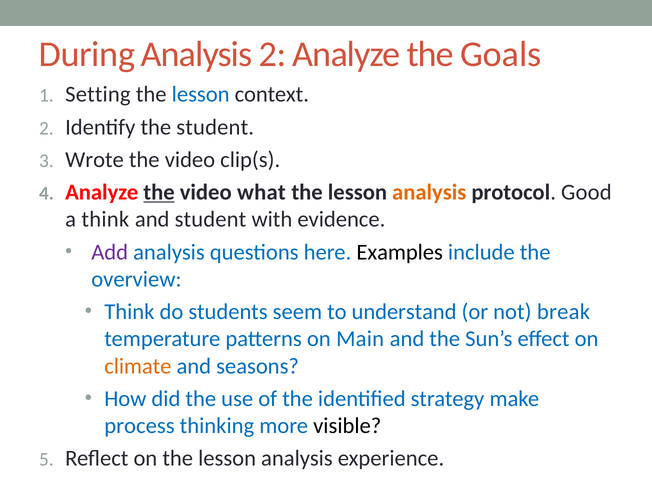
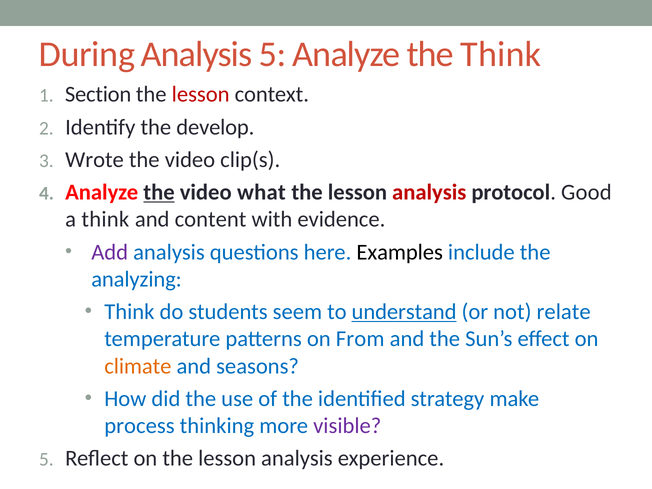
Analysis 2: 2 -> 5 (273, 54)
the Goals: Goals -> Think (501, 54)
Setting: Setting -> Section (98, 94)
lesson colour: blue -> red (201, 94)
the student: student -> develop (215, 127)
analysis colour: orange -> red (429, 192)
and student: student -> content (211, 219)
overview: overview -> analyzing (136, 279)
understand underline: none -> present (404, 312)
break: break -> relate (564, 312)
Main: Main -> From (360, 339)
visible colour: black -> purple (347, 426)
